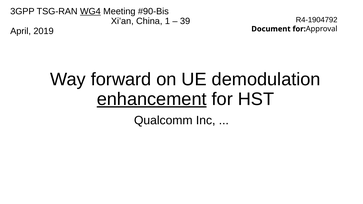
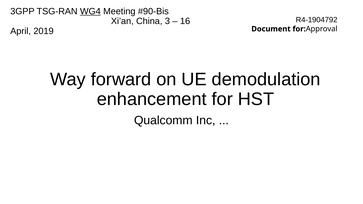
1: 1 -> 3 (167, 21)
39: 39 -> 16 (185, 21)
enhancement underline: present -> none (152, 99)
